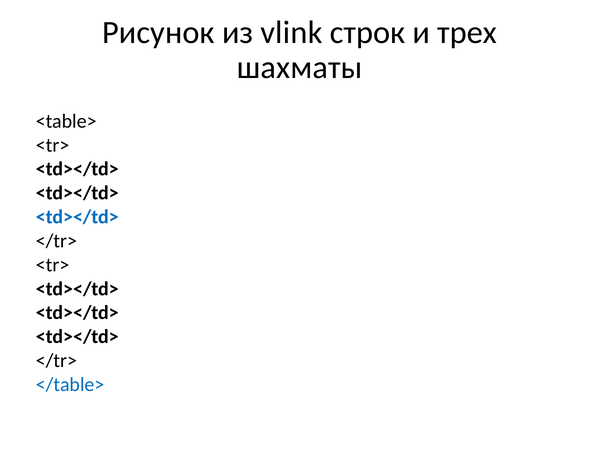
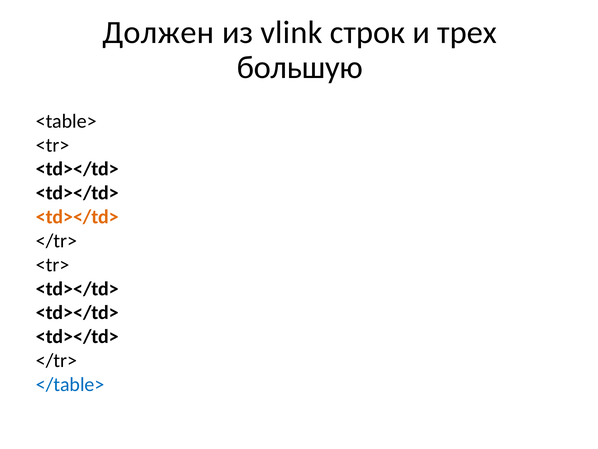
Рисунок: Рисунок -> Должен (158, 32)
шахматы: шахматы -> большую (300, 67)
<td></td> colour: blue -> orange (77, 217)
